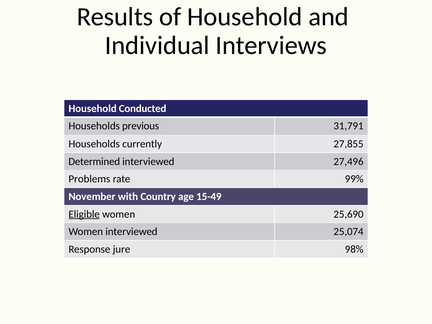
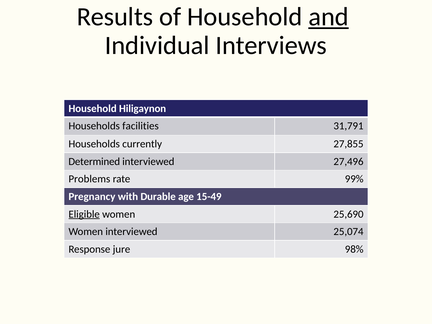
and underline: none -> present (329, 17)
Conducted: Conducted -> Hiligaynon (143, 108)
previous: previous -> facilities (141, 126)
November: November -> Pregnancy (92, 197)
Country: Country -> Durable (158, 197)
